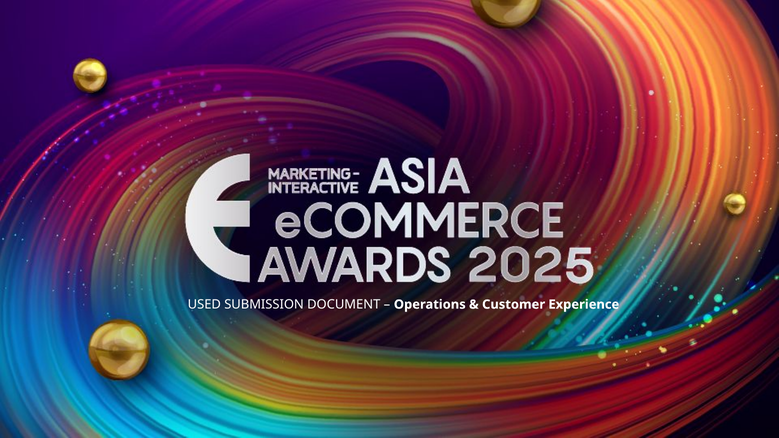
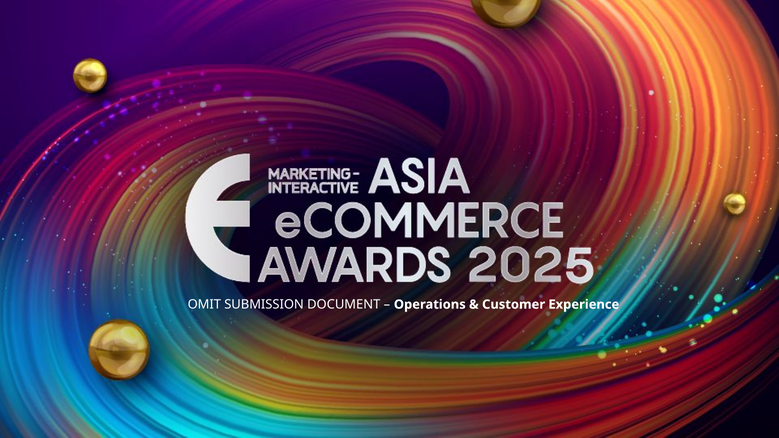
USED: USED -> OMIT (204, 305)
